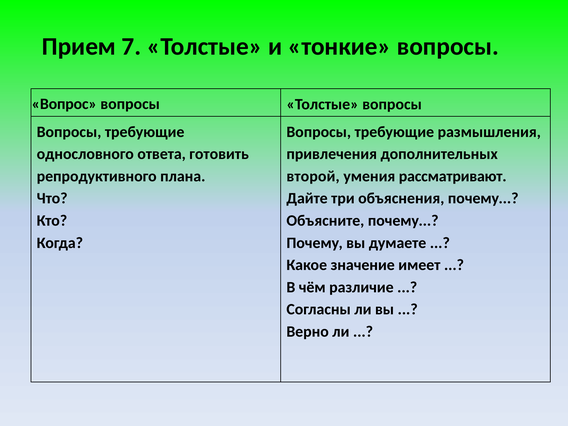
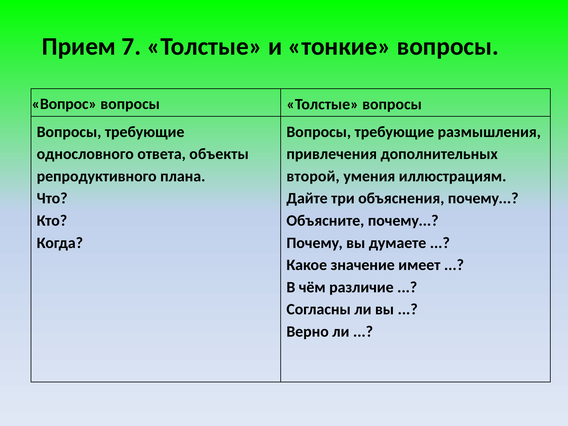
готовить: готовить -> объекты (219, 154)
рассматривают: рассматривают -> иллюстрациям (453, 176)
